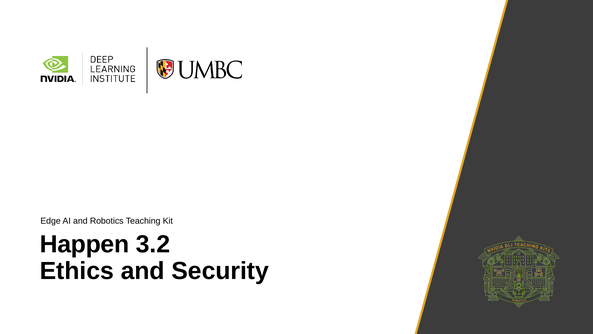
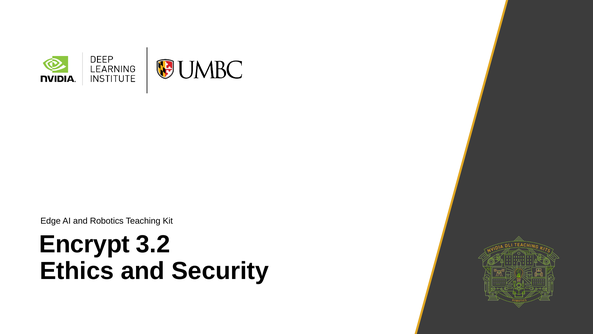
Happen: Happen -> Encrypt (85, 244)
